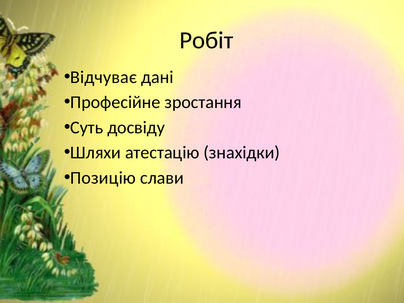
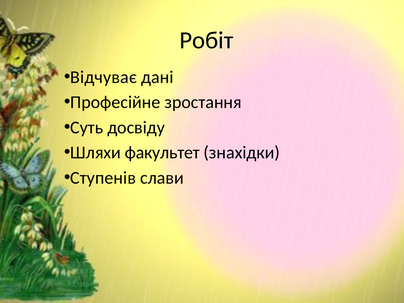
атестацію: атестацію -> факультет (162, 153)
Позицію: Позицію -> Ступенів (103, 178)
